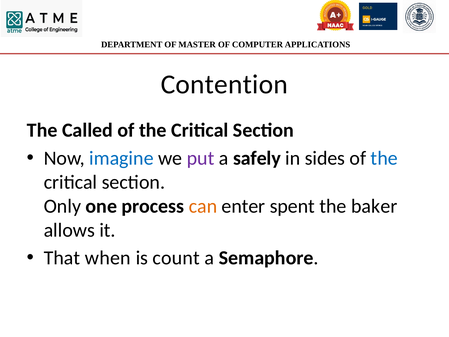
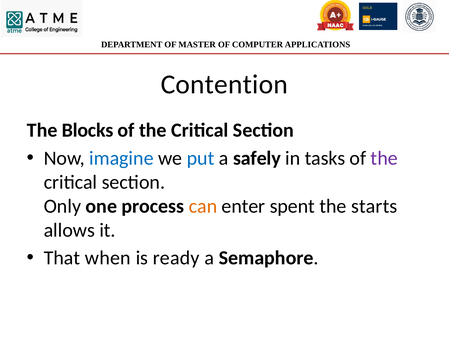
Called: Called -> Blocks (88, 130)
put colour: purple -> blue (201, 158)
sides: sides -> tasks (325, 158)
the colour: blue -> purple (384, 158)
baker: baker -> starts (374, 206)
count: count -> ready (176, 258)
